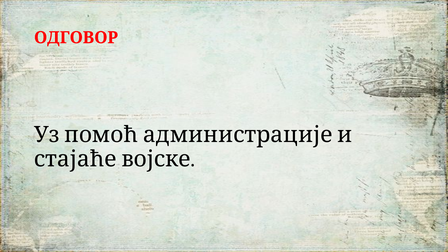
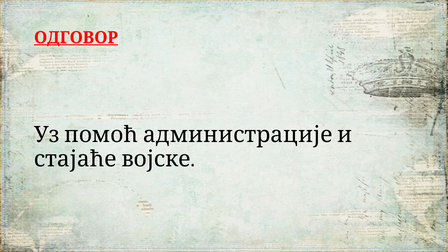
ОДГОВОР underline: none -> present (76, 38)
